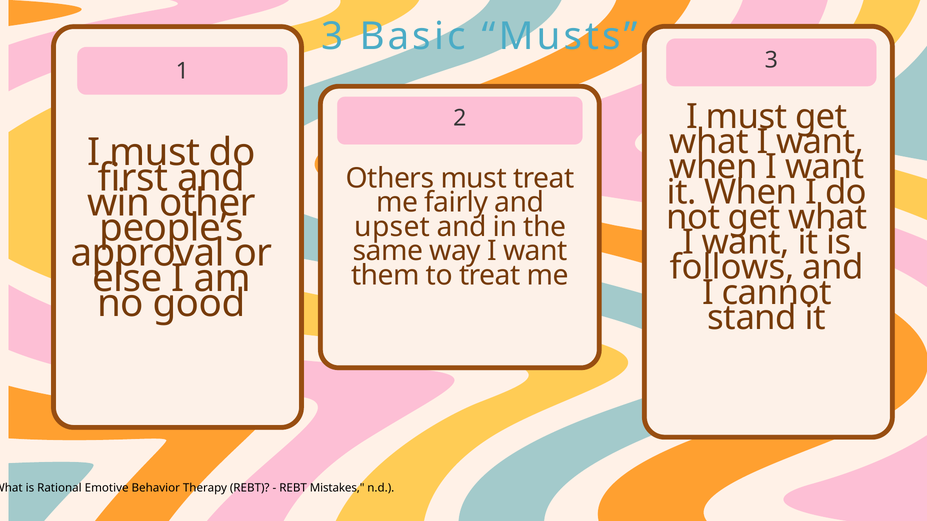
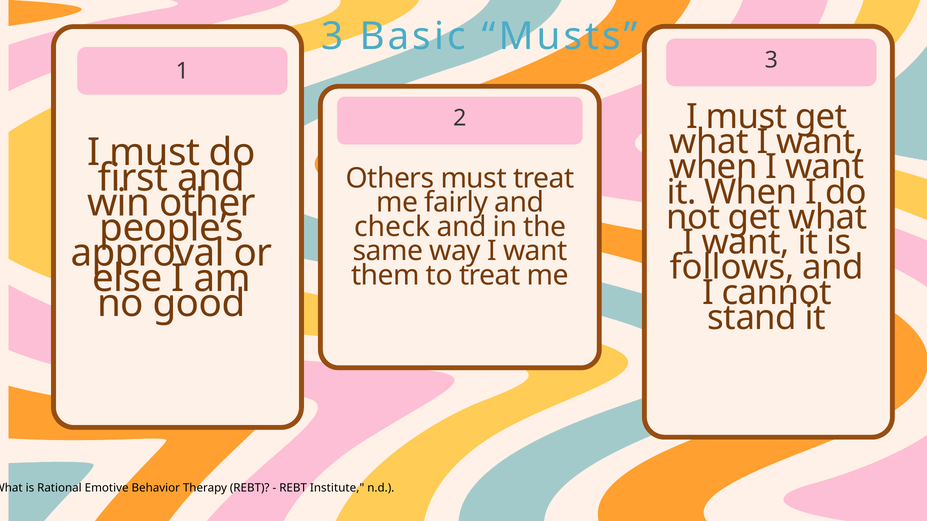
upset: upset -> check (392, 227)
Mistakes: Mistakes -> Institute (337, 488)
